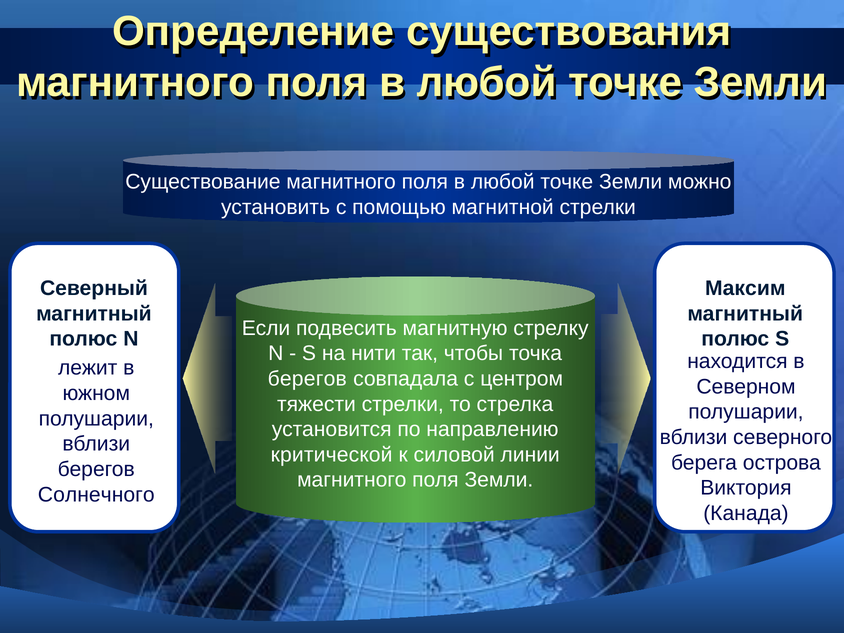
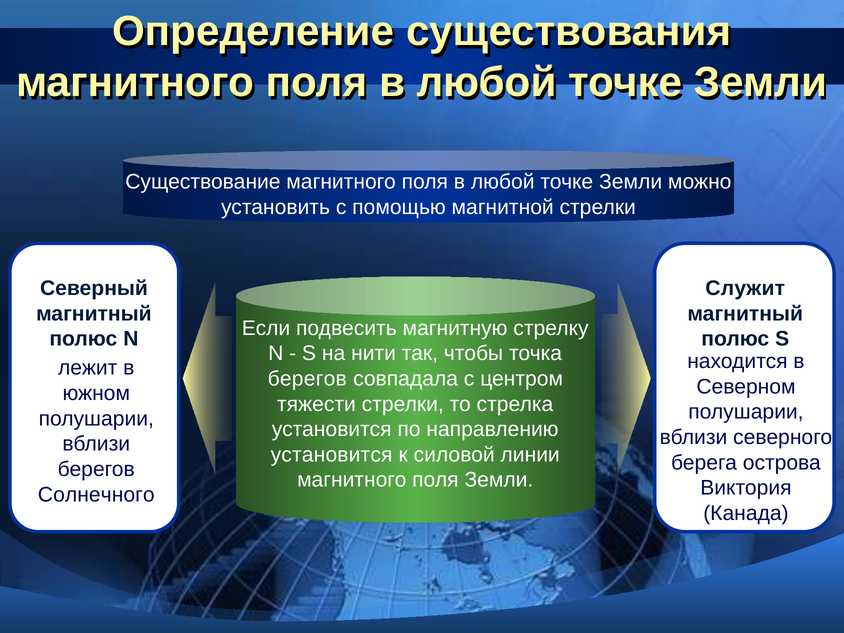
Максим: Максим -> Служит (745, 288)
критической: критической -> установится (332, 455)
